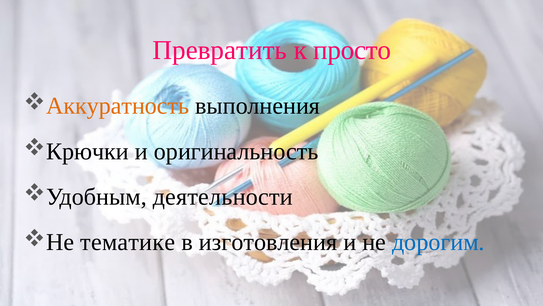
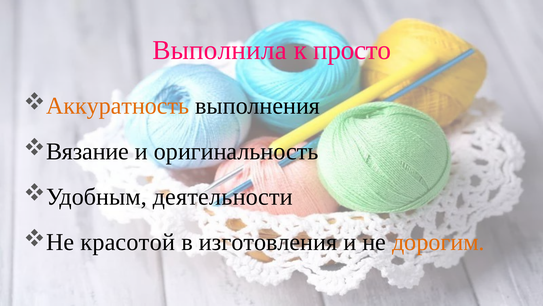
Превратить: Превратить -> Выполнила (220, 50)
Крючки: Крючки -> Вязание (88, 151)
тематике: тематике -> красотой (128, 242)
дорогим colour: blue -> orange (438, 242)
